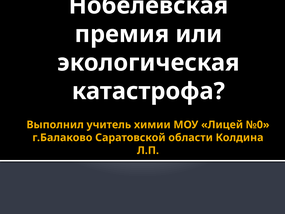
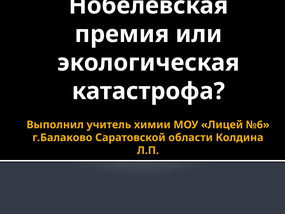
№0: №0 -> №6 (258, 125)
